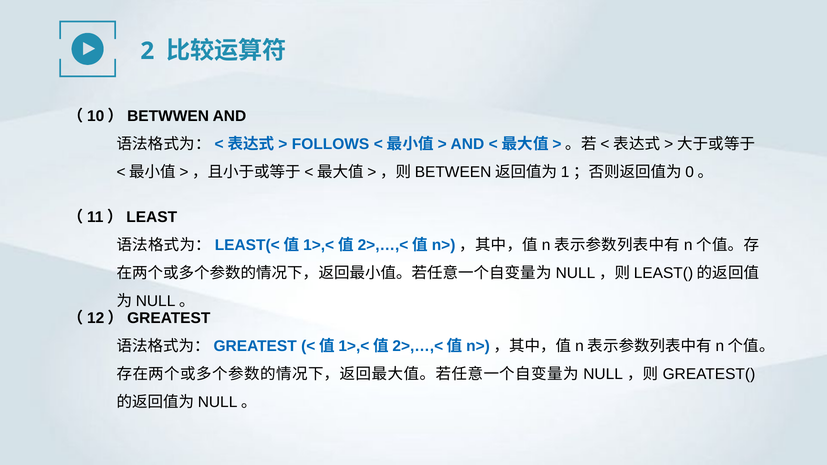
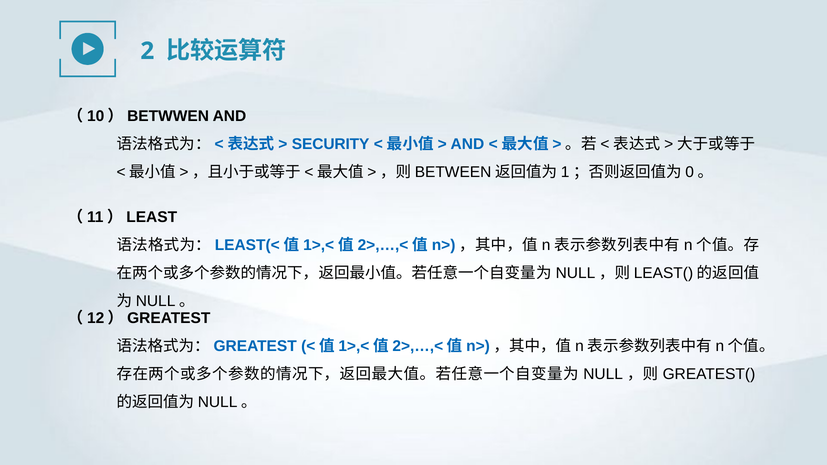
FOLLOWS: FOLLOWS -> SECURITY (331, 144)
